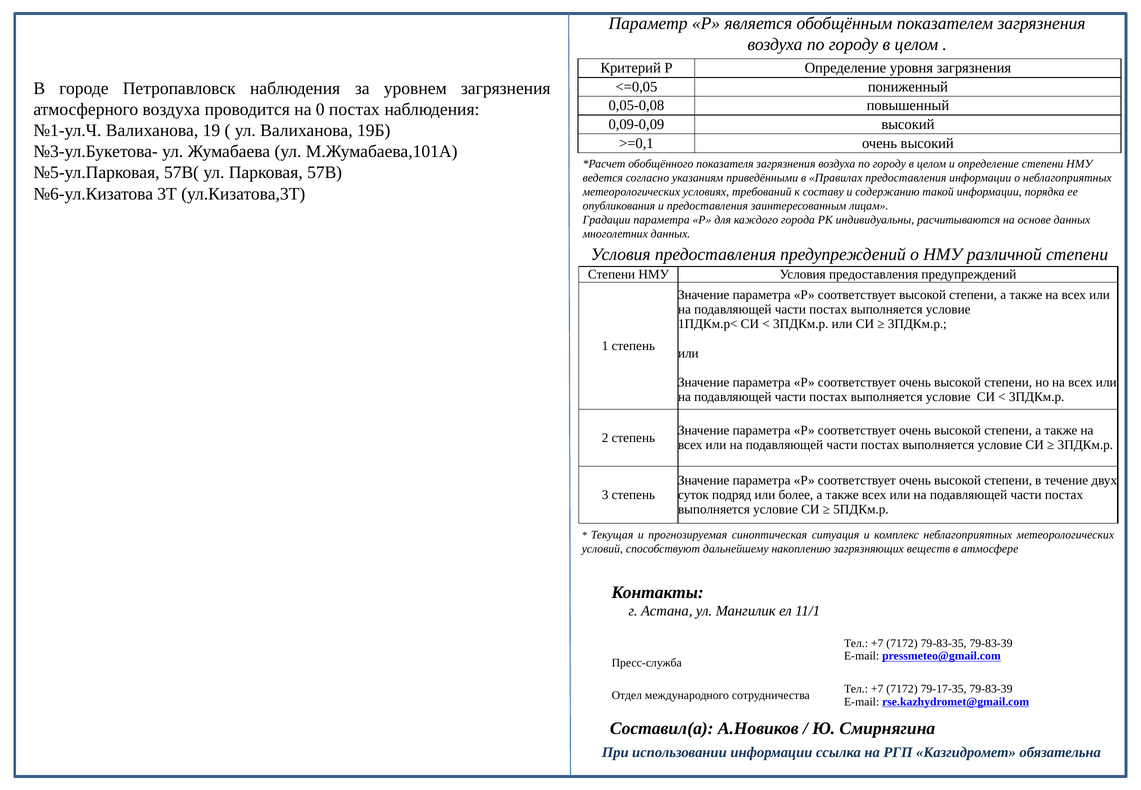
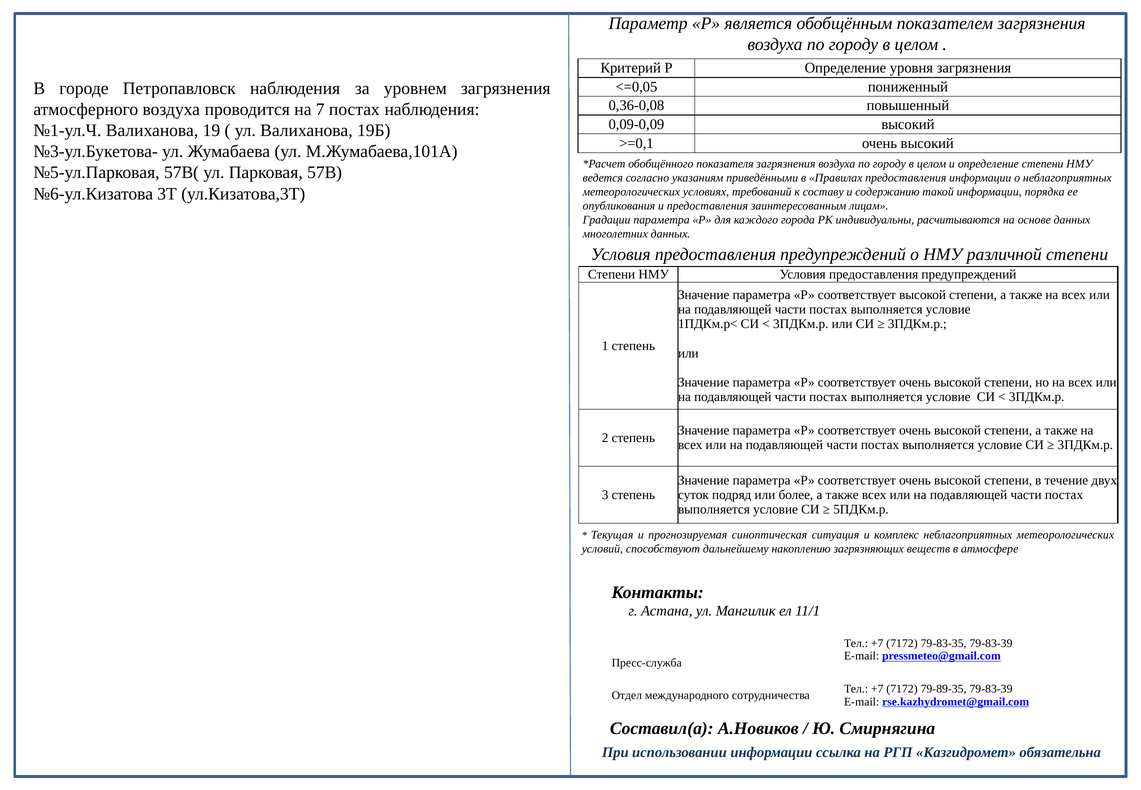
0,05-0,08: 0,05-0,08 -> 0,36-0,08 (636, 106)
0: 0 -> 7 (320, 109)
79-17-35: 79-17-35 -> 79-89-35 (944, 689)
